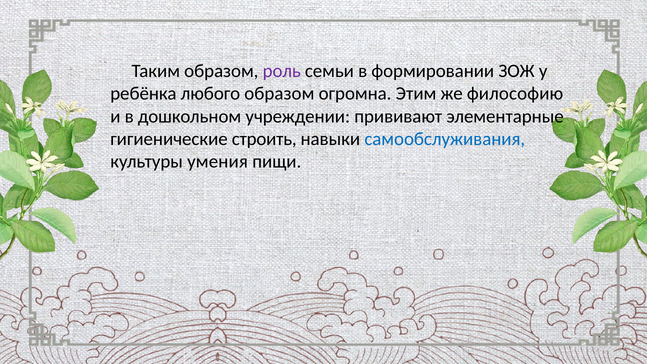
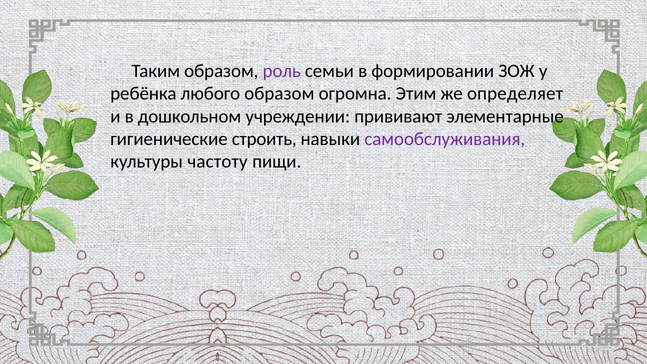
философию: философию -> определяет (515, 94)
самообслуживания colour: blue -> purple (445, 139)
умения: умения -> частоту (218, 162)
